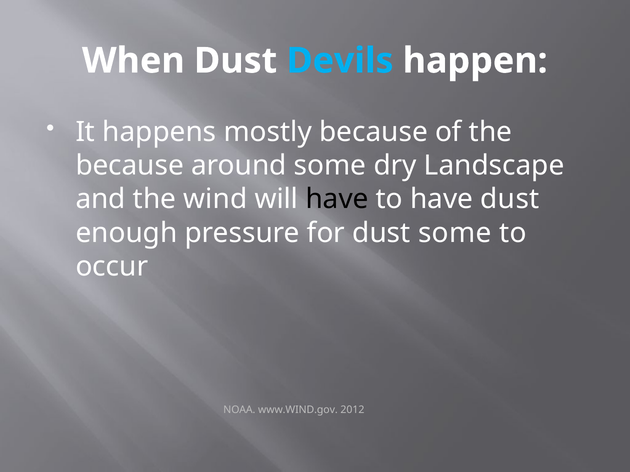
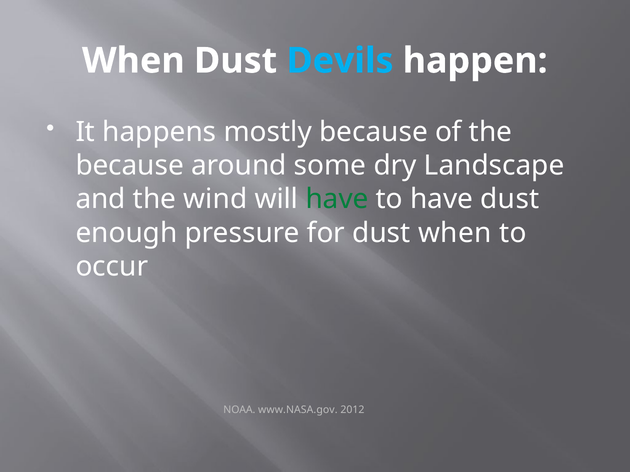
have colour: black -> green (337, 199)
dust some: some -> when (455, 233)
www.WIND.gov: www.WIND.gov -> www.NASA.gov (298, 410)
